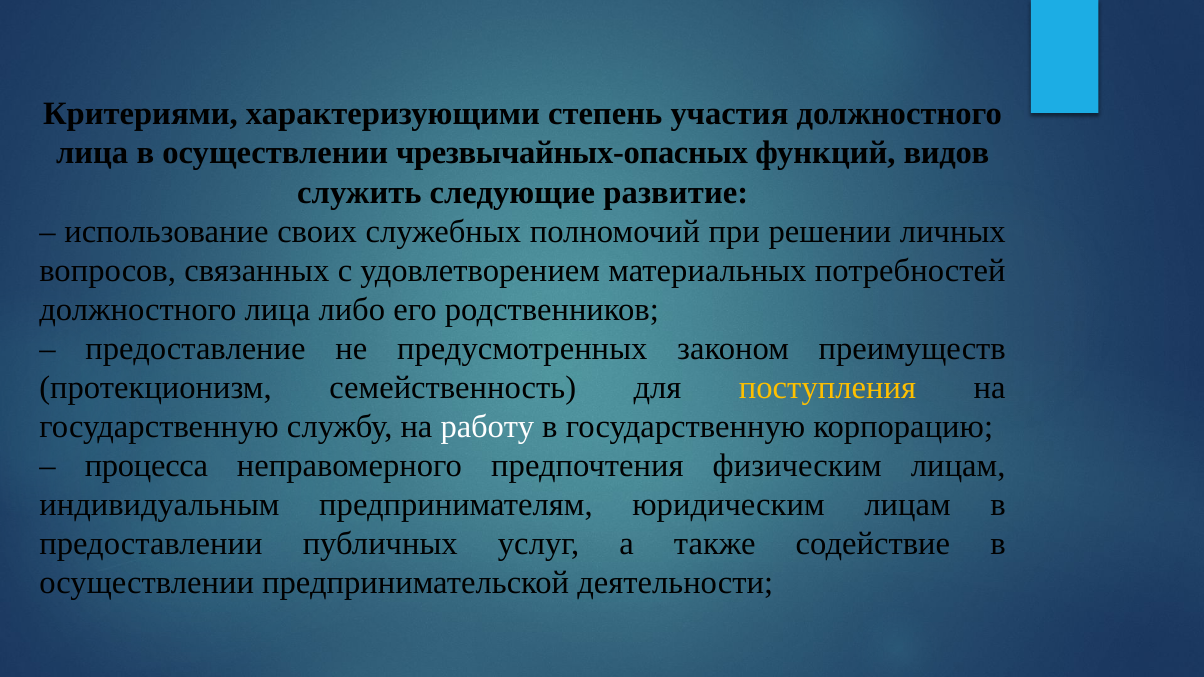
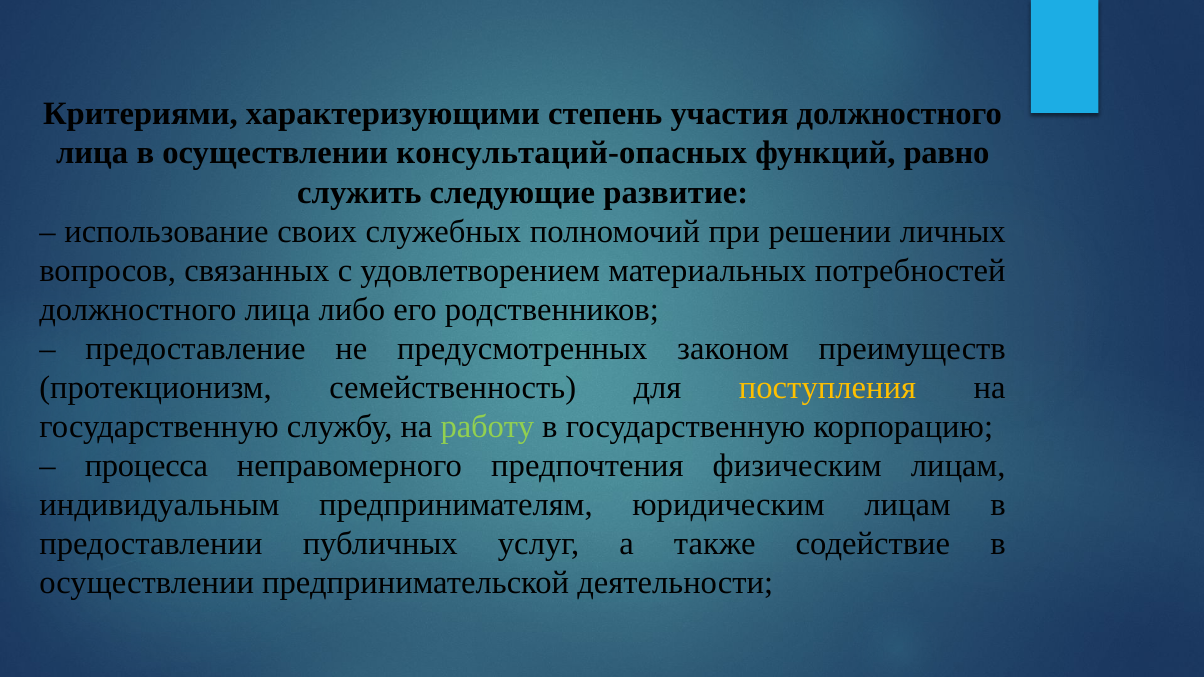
чрезвычайных-опасных: чрезвычайных-опасных -> консультаций-опасных (572, 153)
видов: видов -> равно (946, 153)
работу colour: white -> light green (487, 427)
